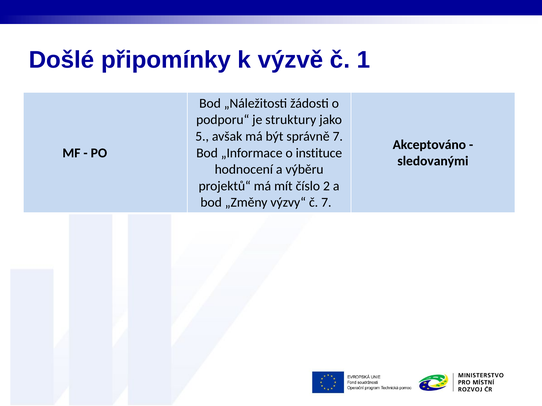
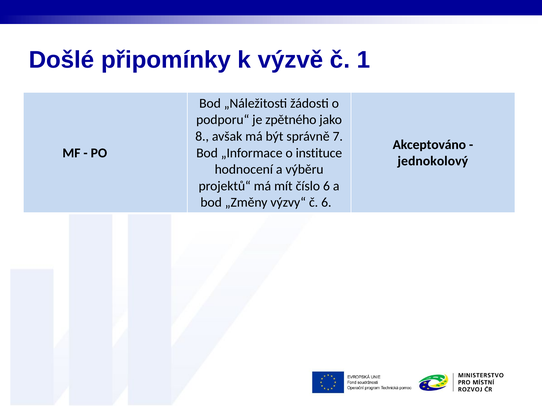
struktury: struktury -> zpětného (291, 120)
5: 5 -> 8 (202, 137)
sledovanými: sledovanými -> jednokolový (433, 161)
číslo 2: 2 -> 6 (327, 186)
č 7: 7 -> 6 (326, 203)
